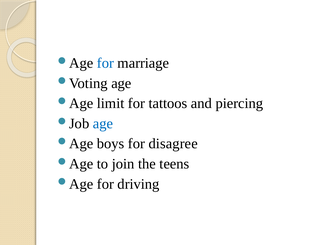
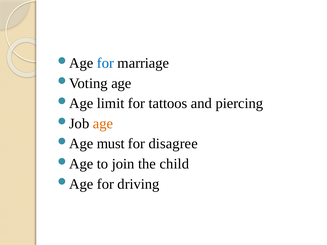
age colour: blue -> orange (103, 124)
boys: boys -> must (111, 144)
teens: teens -> child (174, 164)
